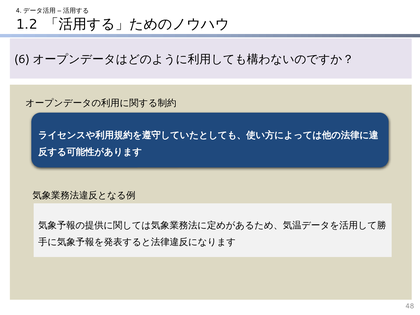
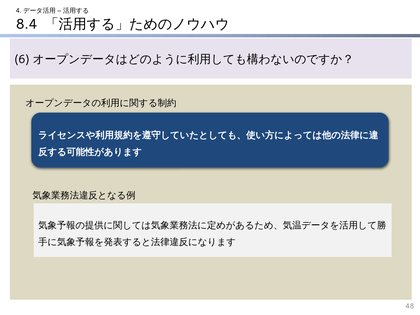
1.2: 1.2 -> 8.4 (27, 24)
